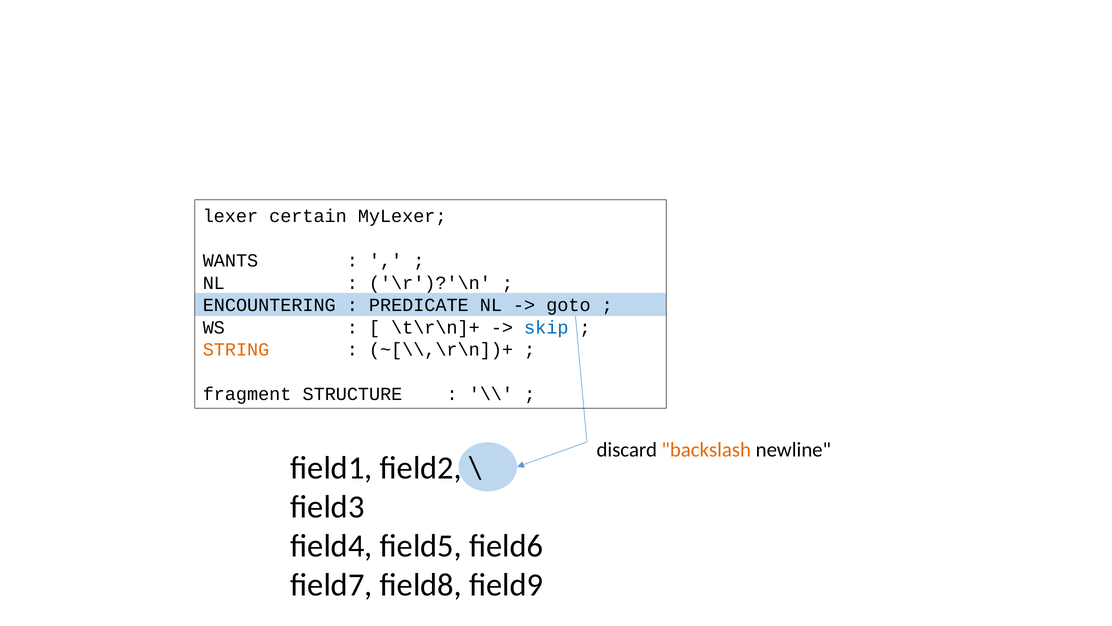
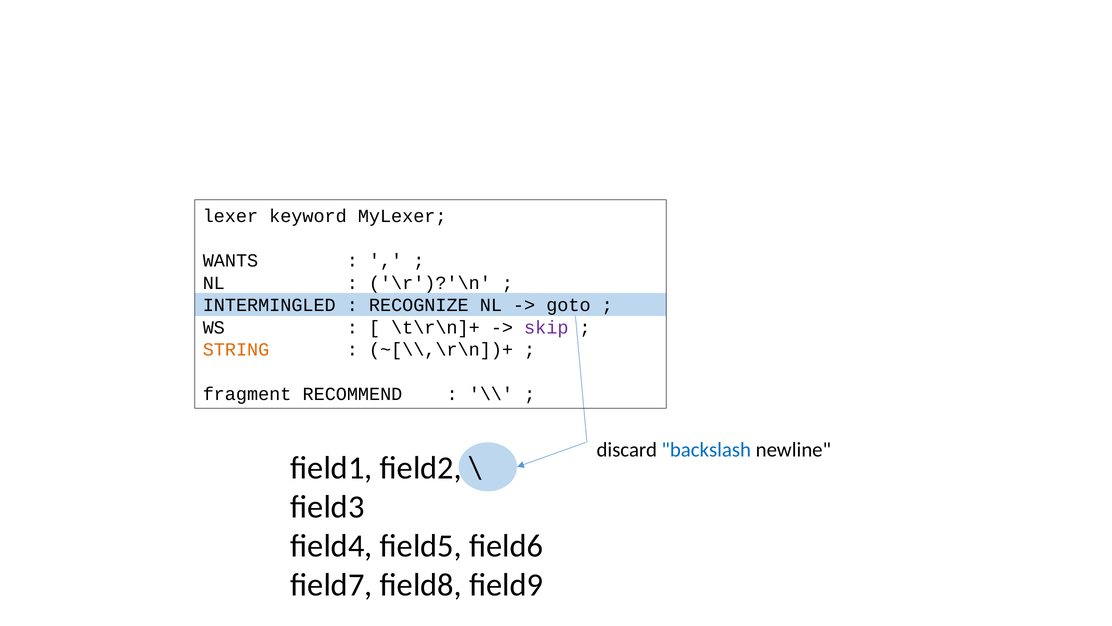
certain: certain -> keyword (308, 216)
ENCOUNTERING: ENCOUNTERING -> INTERMINGLED (269, 305)
PREDICATE: PREDICATE -> RECOGNIZE (419, 305)
skip colour: blue -> purple (546, 327)
STRUCTURE: STRUCTURE -> RECOMMEND (352, 394)
backslash colour: orange -> blue (706, 449)
